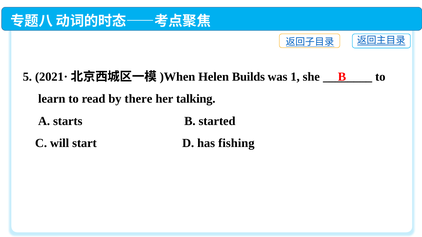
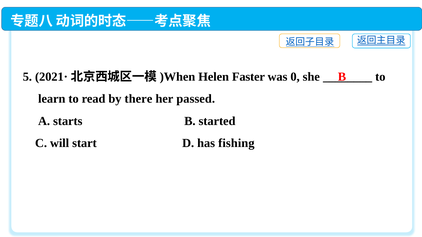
Builds: Builds -> Faster (248, 77)
1: 1 -> 0 (295, 77)
talking: talking -> passed (196, 99)
